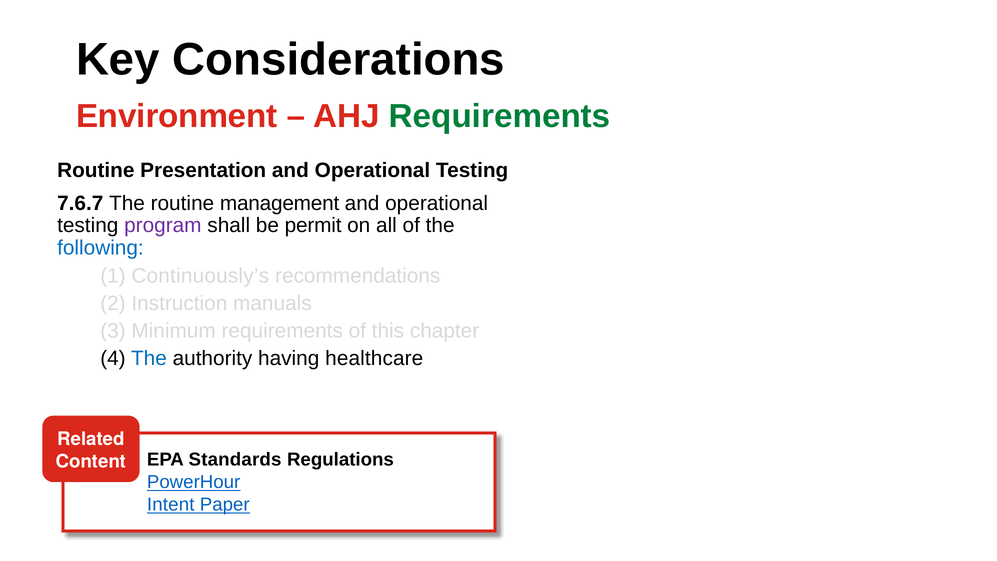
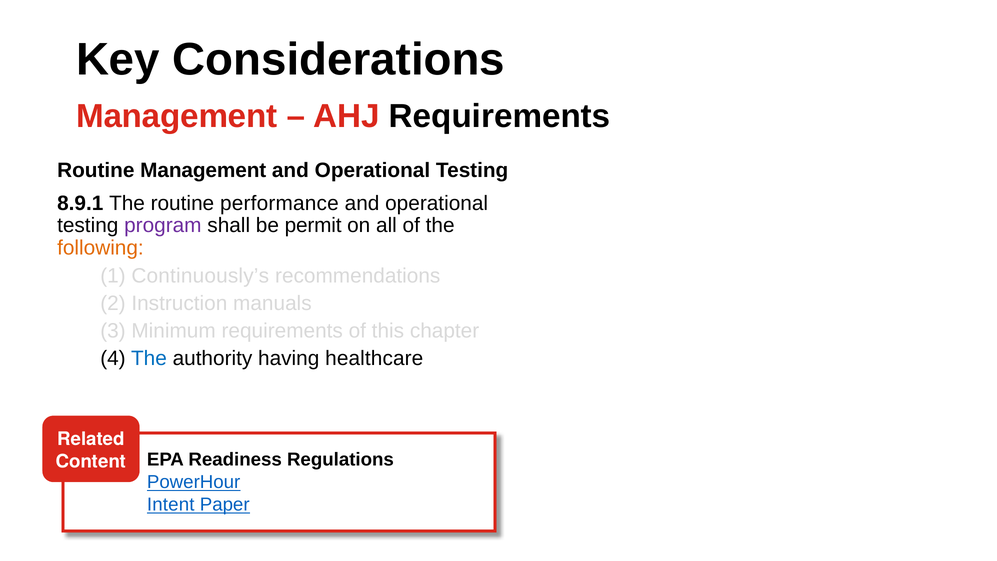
Environment: Environment -> Management (177, 116)
Requirements colour: green -> black (500, 116)
Routine Presentation: Presentation -> Management (203, 170)
7.6.7: 7.6.7 -> 8.9.1 (80, 203)
management: management -> performance (279, 203)
following colour: blue -> orange (100, 248)
Standards: Standards -> Readiness (235, 460)
